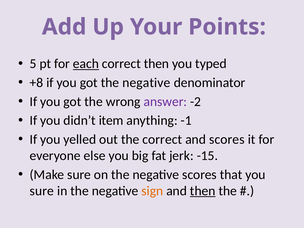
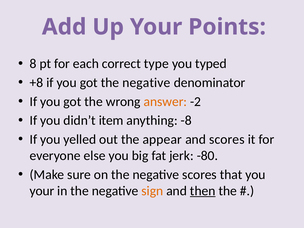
5: 5 -> 8 (33, 64)
each underline: present -> none (86, 64)
correct then: then -> type (156, 64)
answer colour: purple -> orange (165, 102)
-1: -1 -> -8 (186, 121)
the correct: correct -> appear (162, 139)
-15: -15 -> -80 (207, 156)
sure: sure -> your (42, 191)
